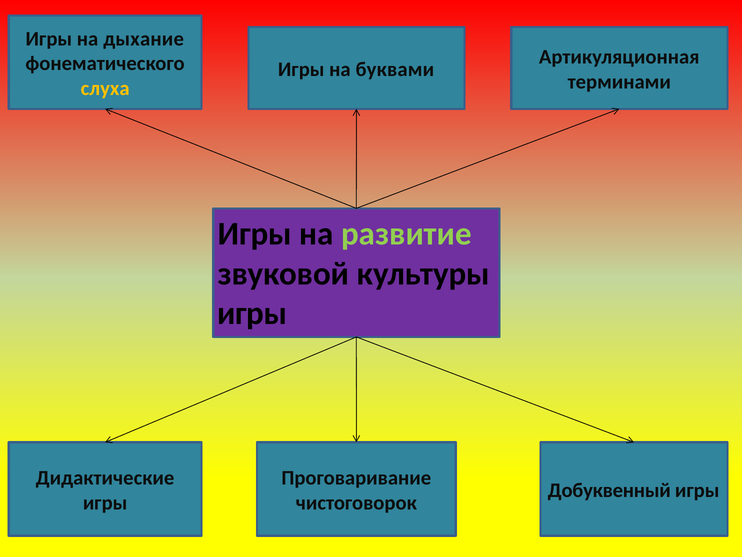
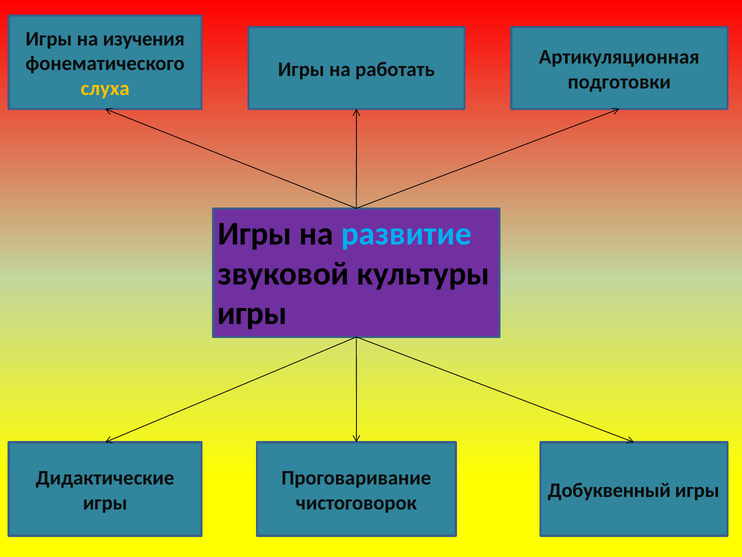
дыхание: дыхание -> изучения (144, 39)
буквами: буквами -> работать (395, 69)
терминами: терминами -> подготовки (619, 82)
развитие colour: light green -> light blue (406, 234)
